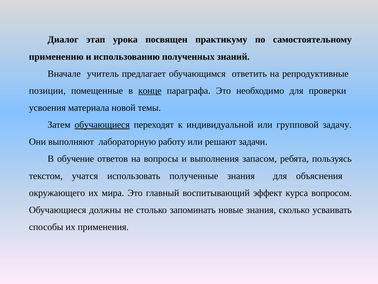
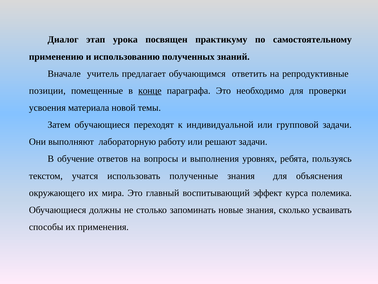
обучающиеся underline: present -> none (102, 125)
групповой задачу: задачу -> задачи (337, 125)
запасом: запасом -> уровнях (260, 159)
вопросом: вопросом -> полемика (332, 193)
